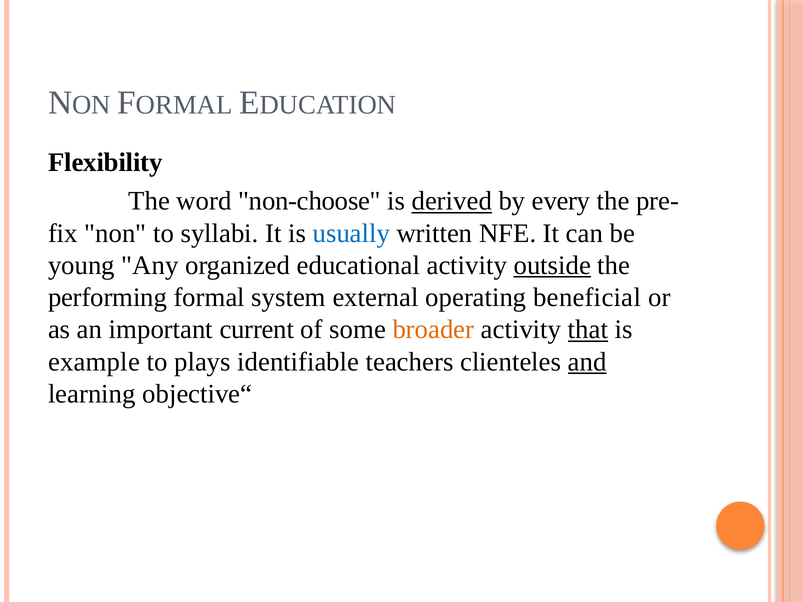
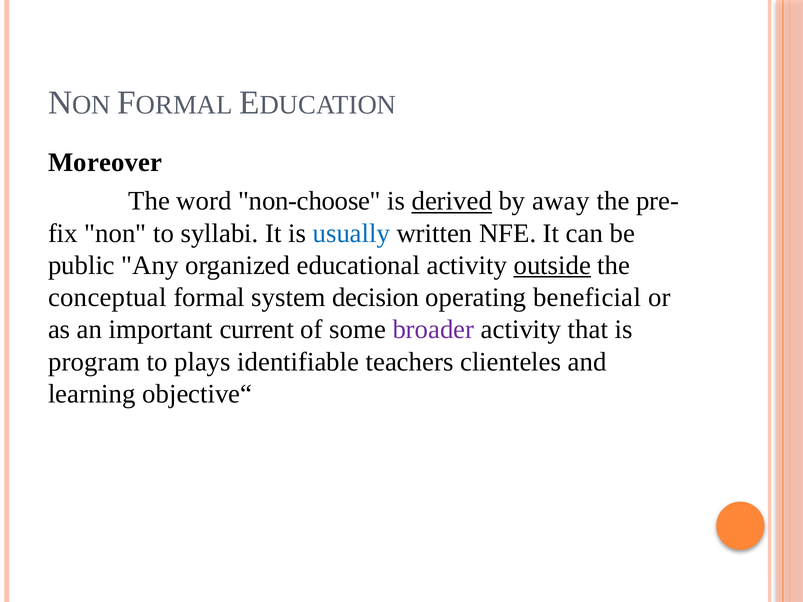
Flexibility: Flexibility -> Moreover (105, 162)
every: every -> away (561, 201)
young: young -> public (81, 265)
performing: performing -> conceptual (107, 298)
external: external -> decision (376, 298)
broader colour: orange -> purple (433, 330)
that underline: present -> none (588, 330)
example: example -> program (94, 362)
and underline: present -> none (587, 362)
